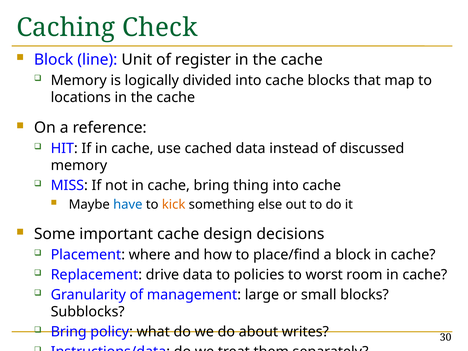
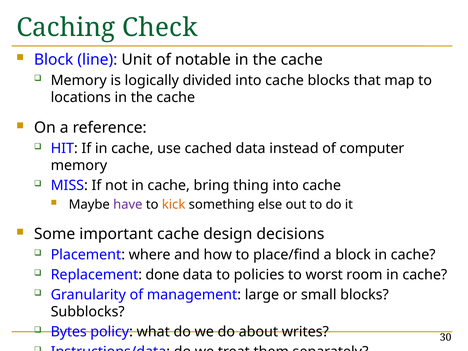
register: register -> notable (203, 60)
discussed: discussed -> computer (372, 148)
have colour: blue -> purple (128, 204)
drive: drive -> done (162, 275)
Bring: Bring -> Bytes (69, 332)
